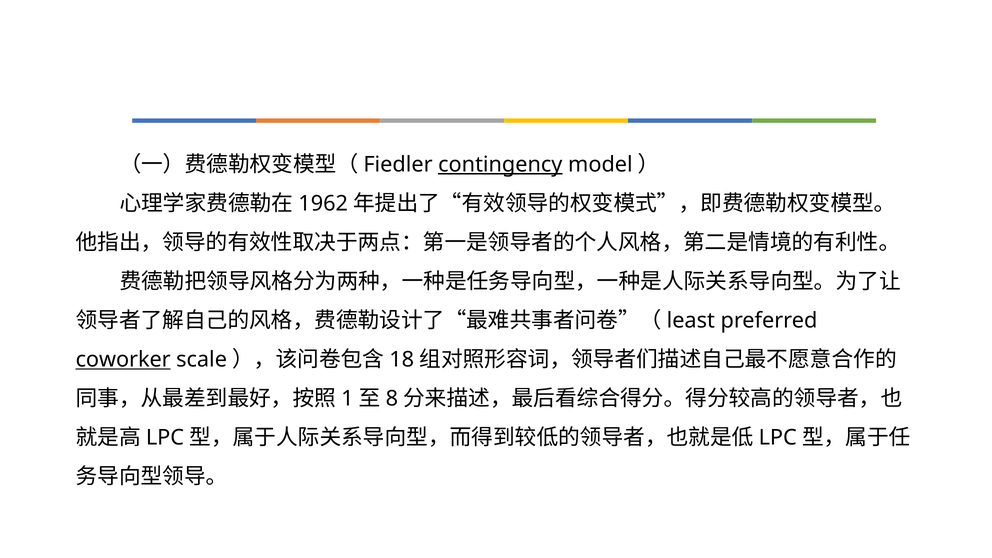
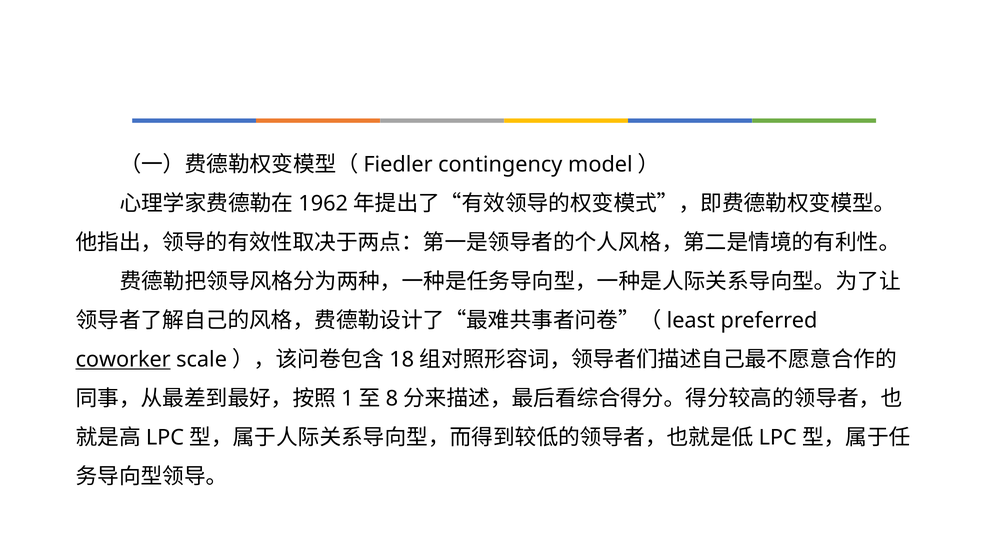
contingency underline: present -> none (500, 164)
